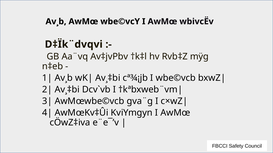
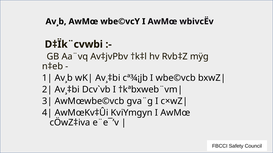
D‡Ïk¨dvqvi: D‡Ïk¨dvqvi -> D‡Ïk¨cvwbi (74, 44)
